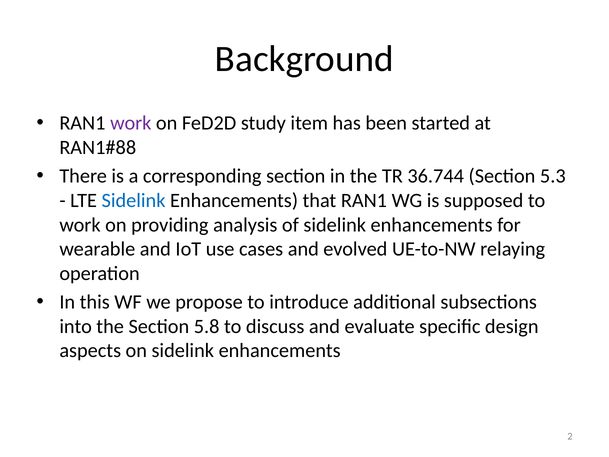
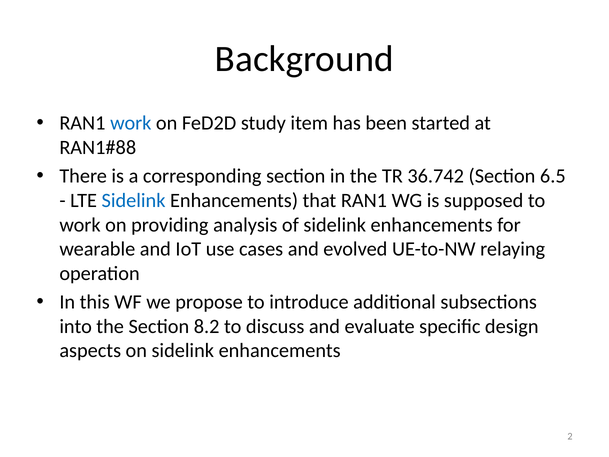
work colour: purple -> blue (131, 123)
36.744: 36.744 -> 36.742 (436, 176)
5.3: 5.3 -> 6.5 (553, 176)
5.8: 5.8 -> 8.2 (207, 326)
